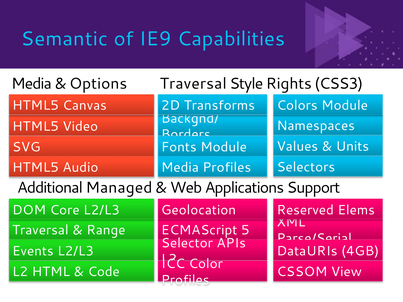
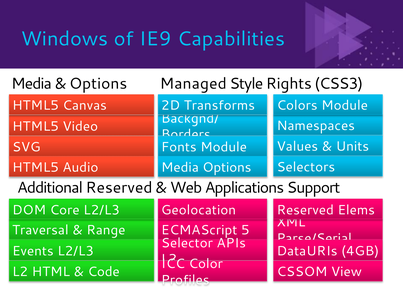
Semantic: Semantic -> Windows (65, 39)
Traversal: Traversal -> Managed (193, 84)
Media Profiles: Profiles -> Options (227, 168)
Additional Managed: Managed -> Reserved (119, 188)
